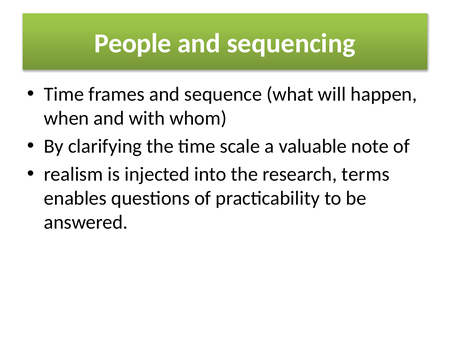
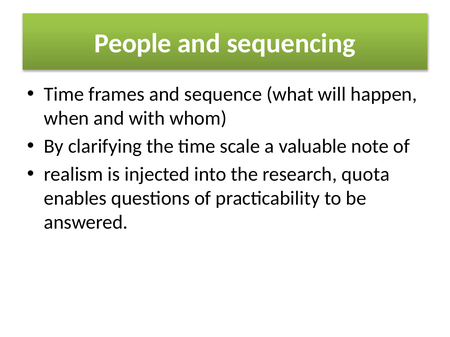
terms: terms -> quota (366, 174)
